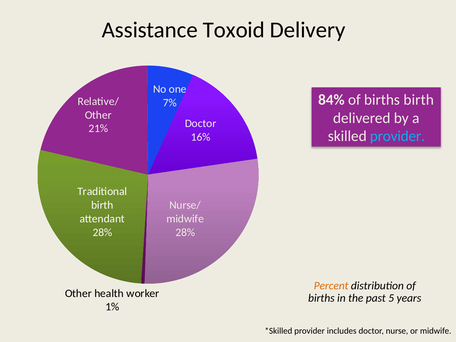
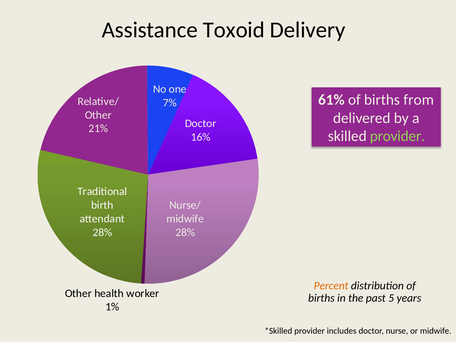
84%: 84% -> 61% (331, 100)
births birth: birth -> from (419, 100)
provider colour: light blue -> light green (397, 136)
